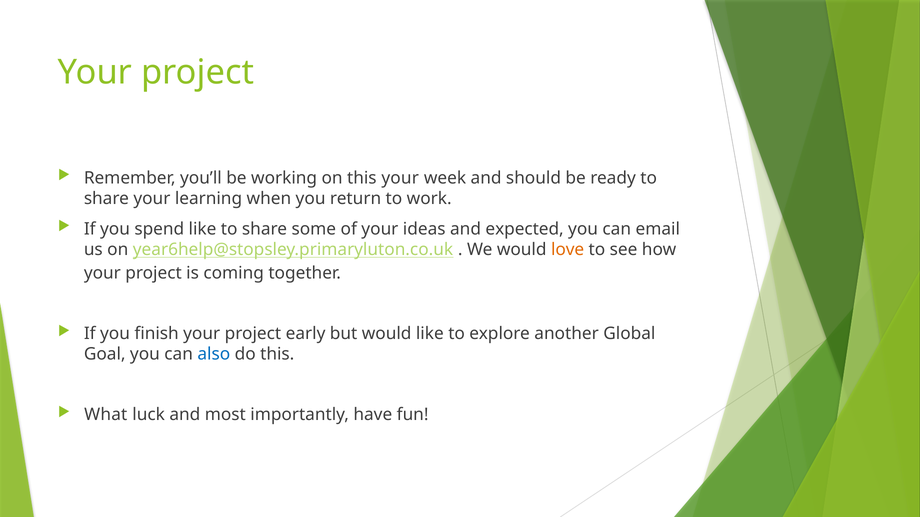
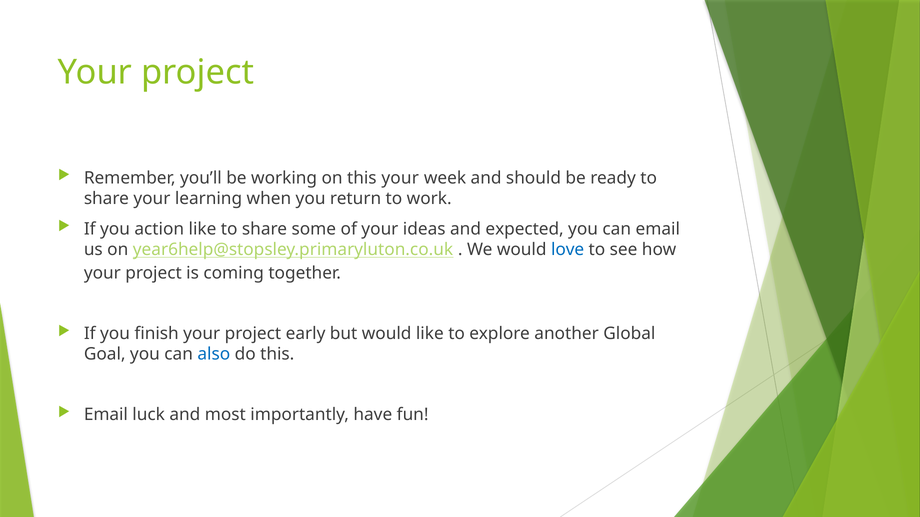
spend: spend -> action (159, 229)
love colour: orange -> blue (568, 250)
What: What -> Email (106, 415)
